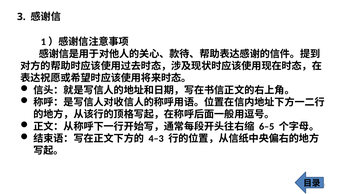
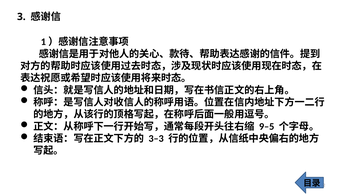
6–5: 6–5 -> 9–5 (267, 127)
4–3: 4–3 -> 3–3 (156, 139)
